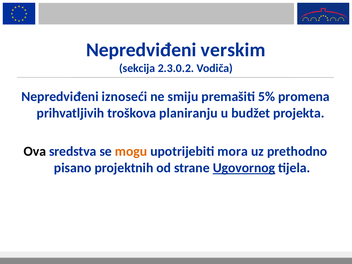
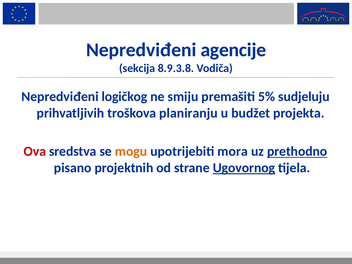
verskim: verskim -> agencije (233, 50)
2.3.0.2: 2.3.0.2 -> 8.9.3.8 (176, 68)
iznoseći: iznoseći -> logičkog (125, 97)
promena: promena -> sudjeluju (304, 97)
Ova colour: black -> red (35, 151)
prethodno underline: none -> present (297, 151)
